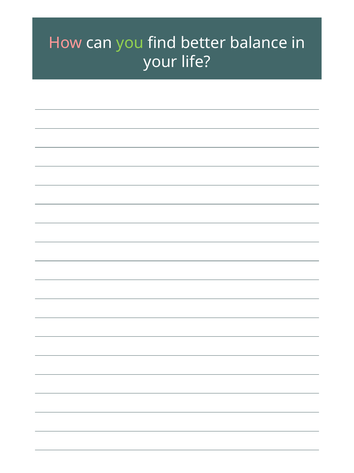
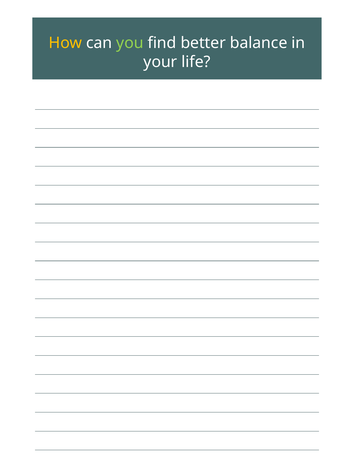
How colour: pink -> yellow (65, 43)
